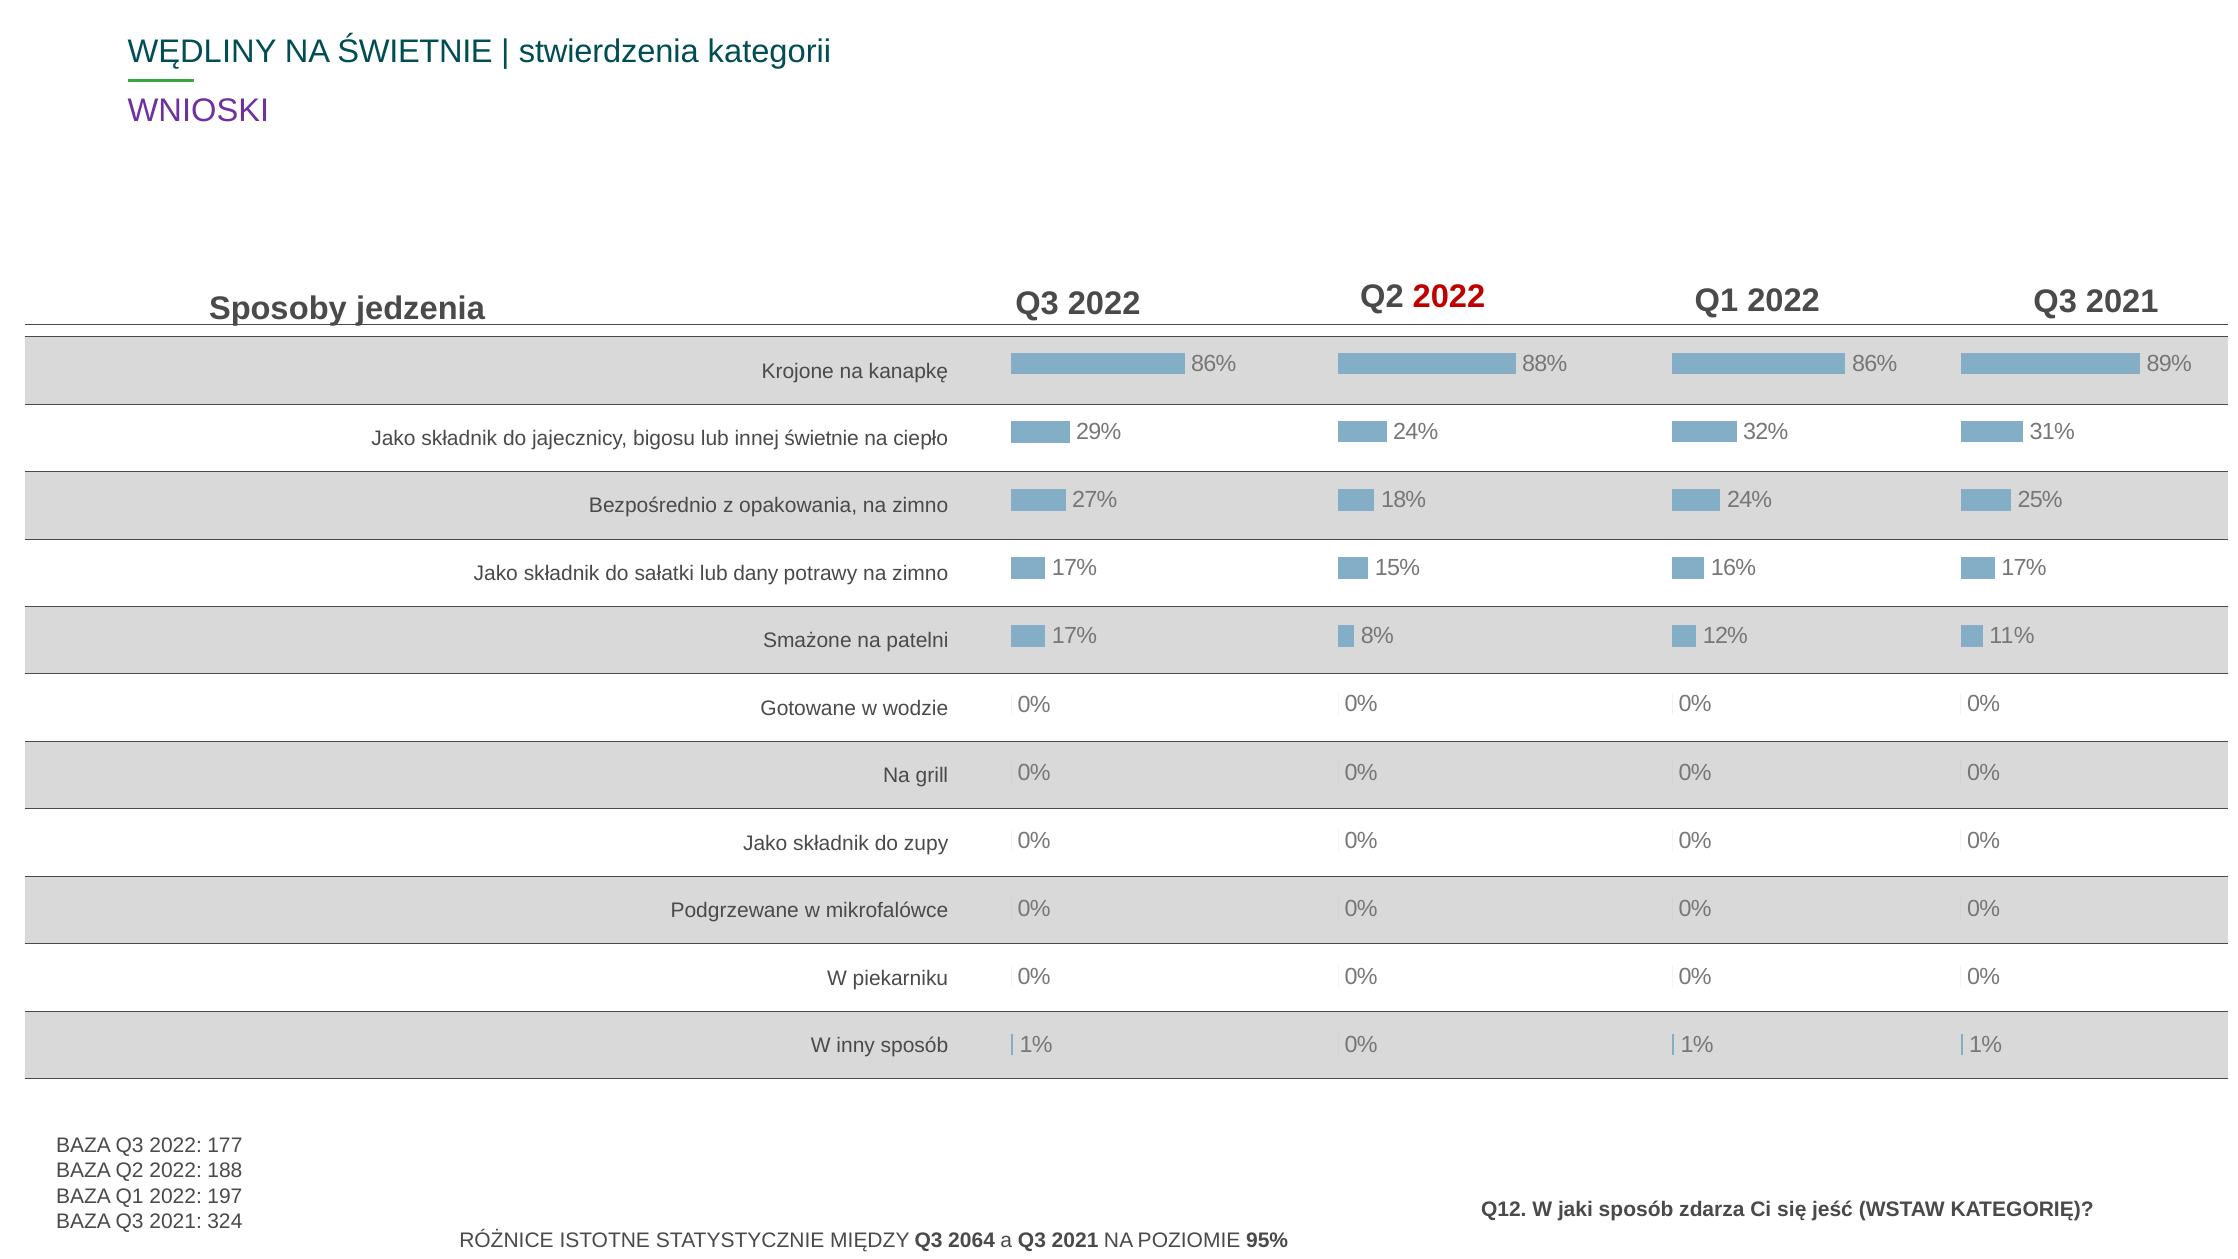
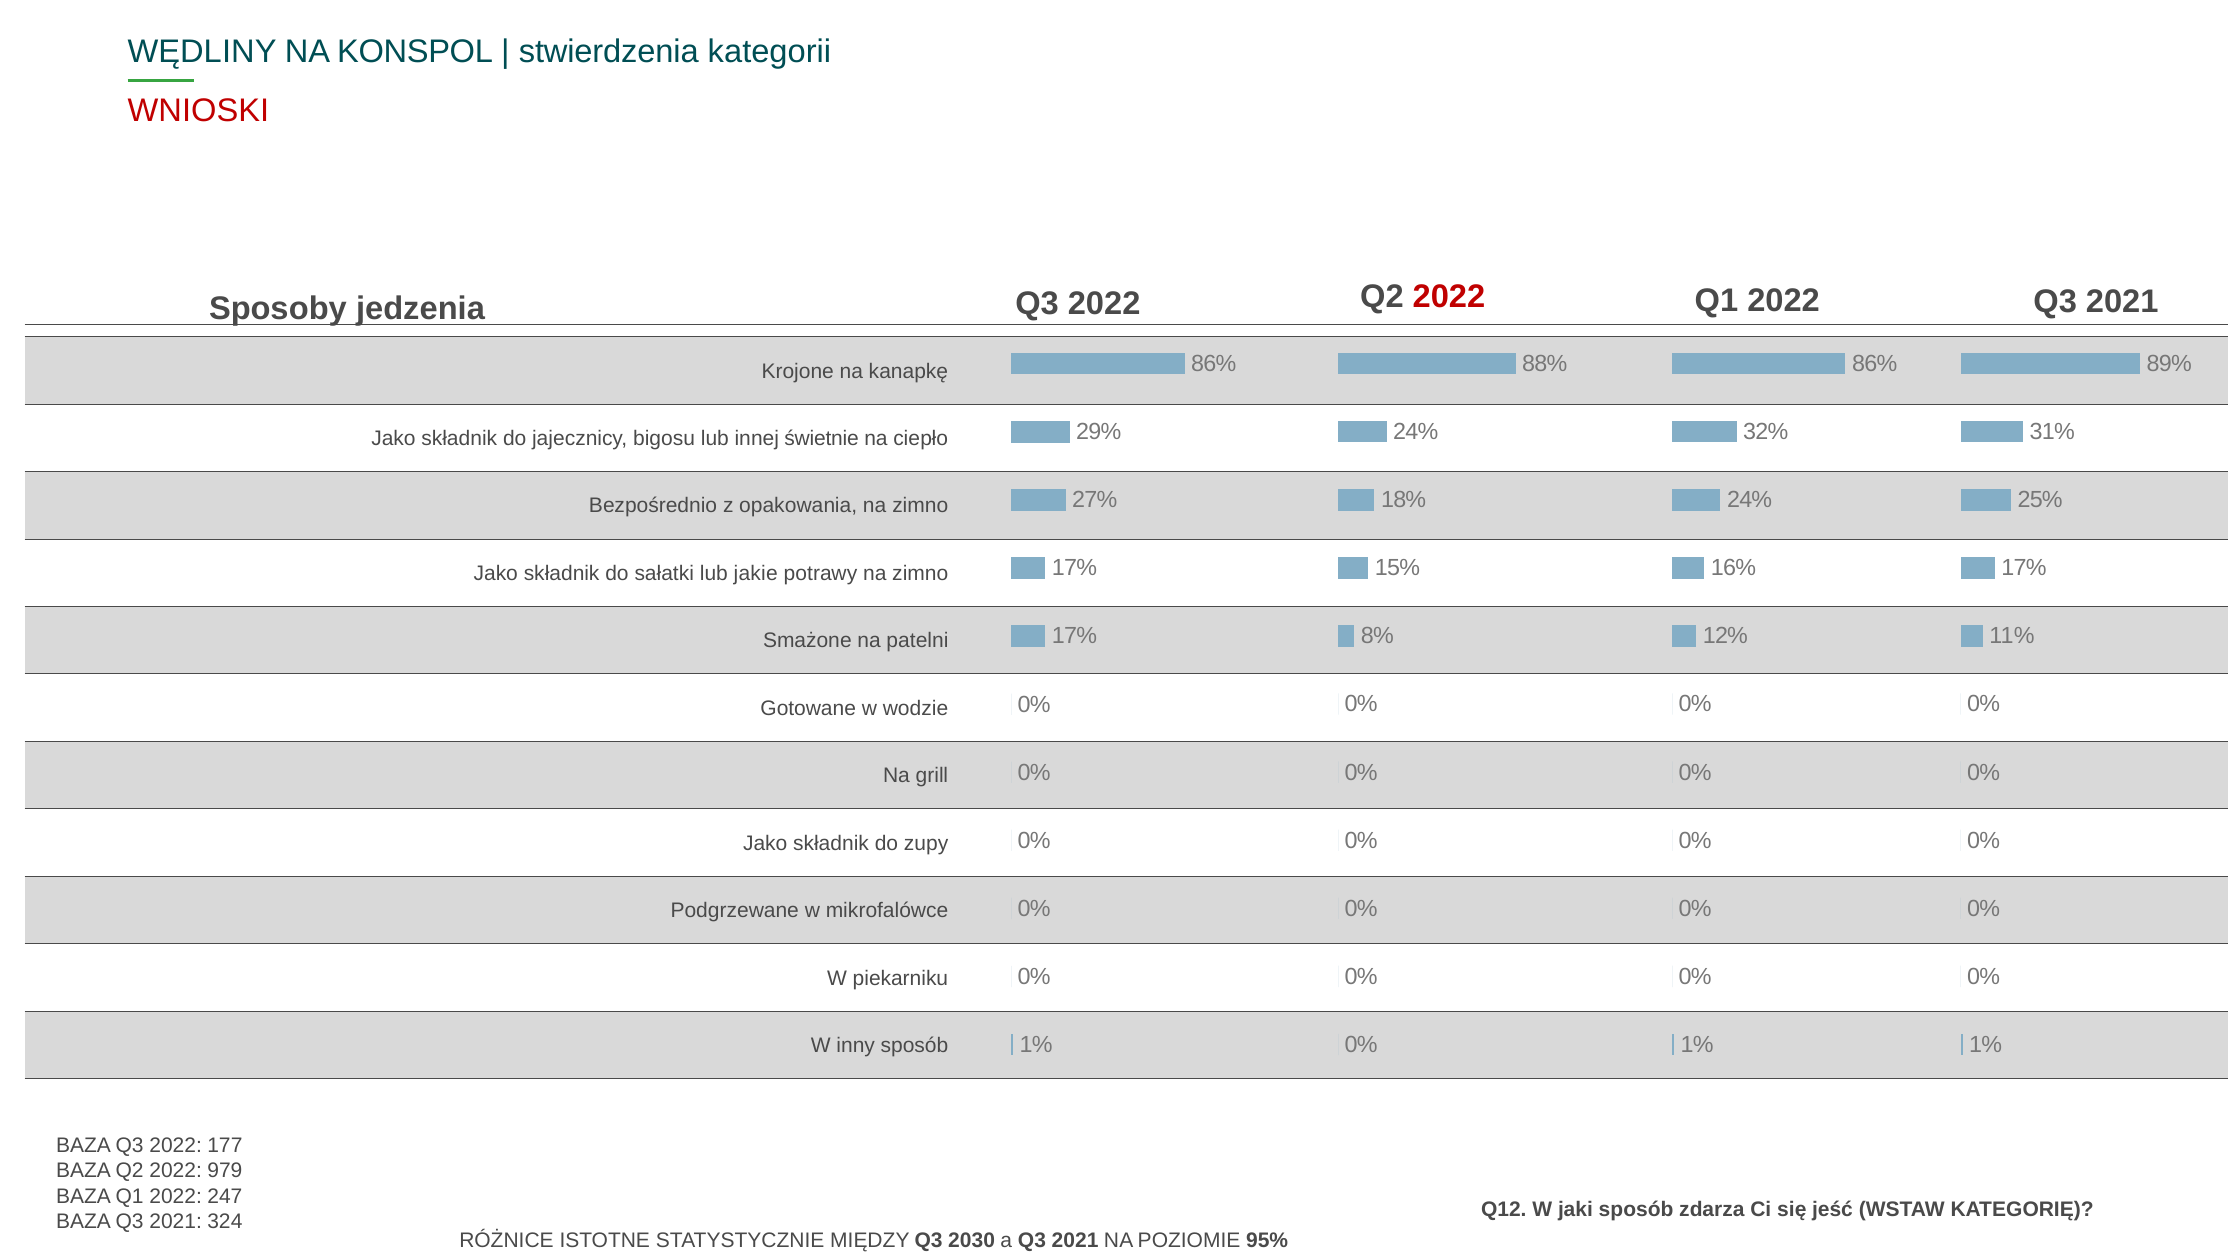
NA ŚWIETNIE: ŚWIETNIE -> KONSPOL (415, 52)
WNIOSKI colour: purple -> red (198, 111)
dany: dany -> jakie (756, 573)
188: 188 -> 979 (225, 1171)
197: 197 -> 247 (225, 1196)
2064: 2064 -> 2030 (972, 1241)
